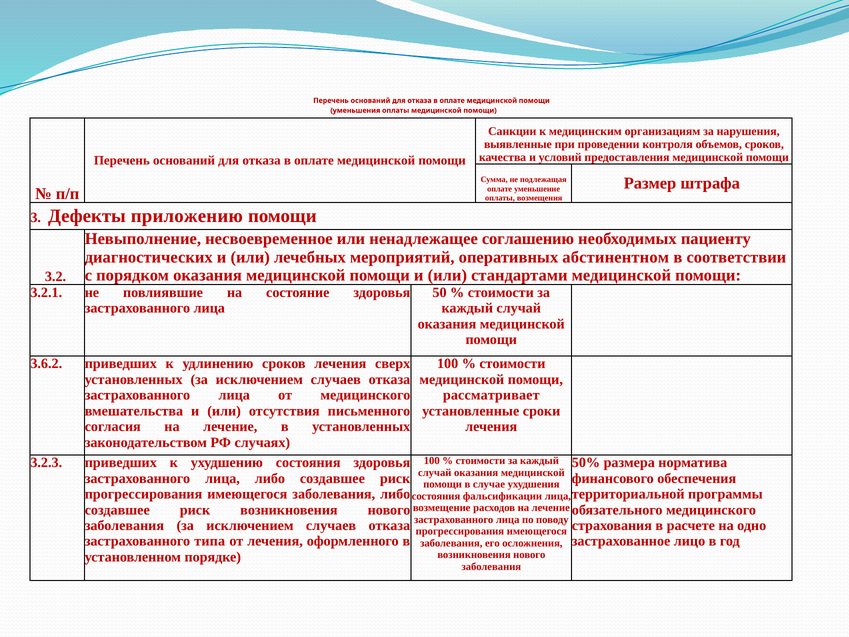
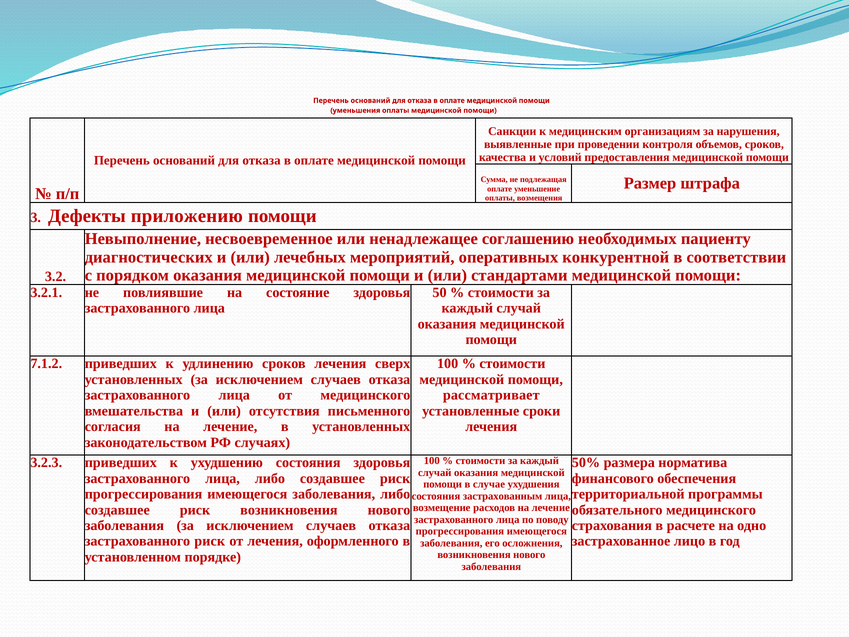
абстинентном: абстинентном -> конкурентной (616, 257)
3.6.2: 3.6.2 -> 7.1.2 (46, 364)
фальсификации: фальсификации -> застрахованным (503, 496)
застрахованного типа: типа -> риск (210, 541)
